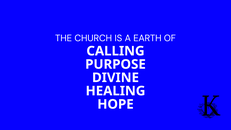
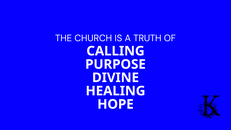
EARTH: EARTH -> TRUTH (147, 38)
